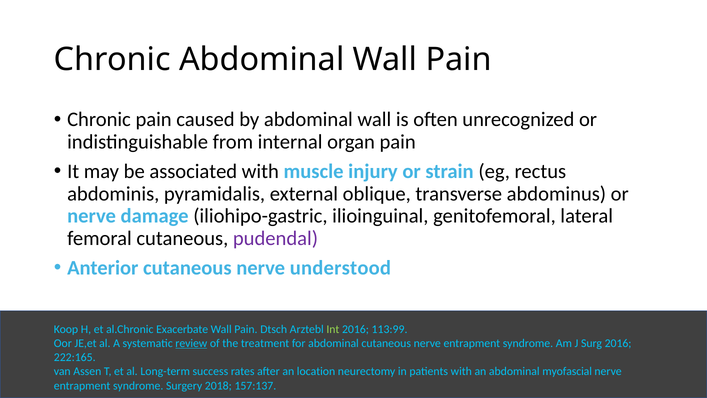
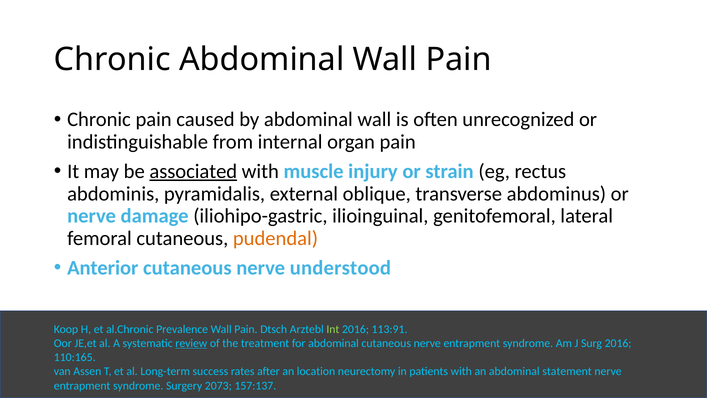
associated underline: none -> present (193, 171)
pudendal colour: purple -> orange (275, 238)
Exacerbate: Exacerbate -> Prevalence (182, 329)
113:99: 113:99 -> 113:91 (390, 329)
222:165: 222:165 -> 110:165 (75, 357)
myofascial: myofascial -> statement (567, 371)
2018: 2018 -> 2073 (218, 385)
